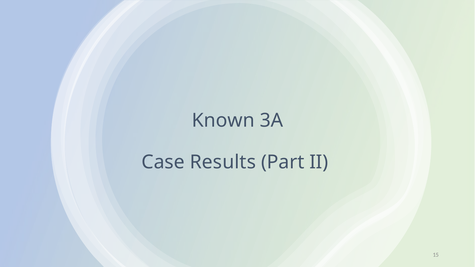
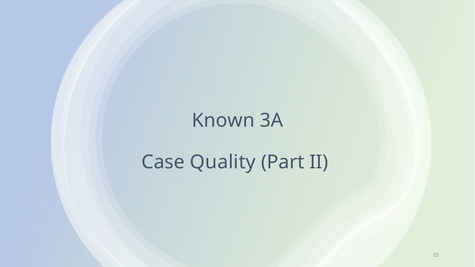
Results: Results -> Quality (223, 162)
